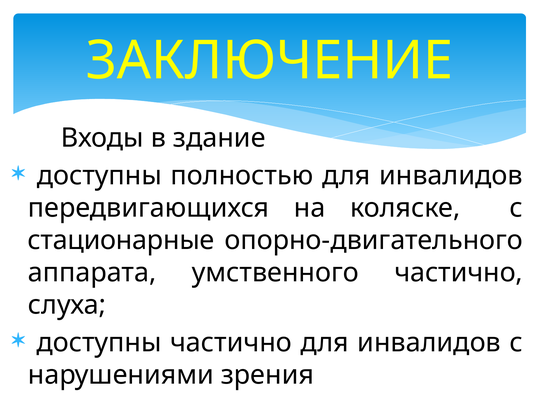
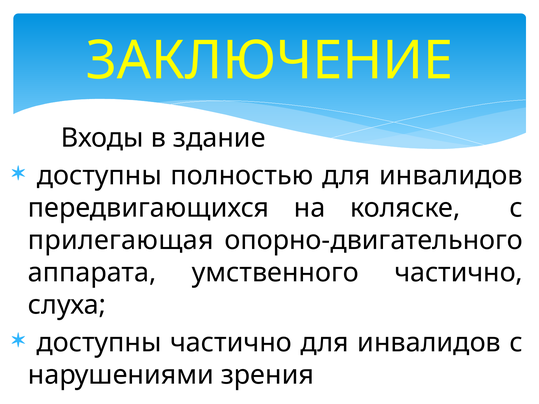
стационарные: стационарные -> прилегающая (121, 240)
